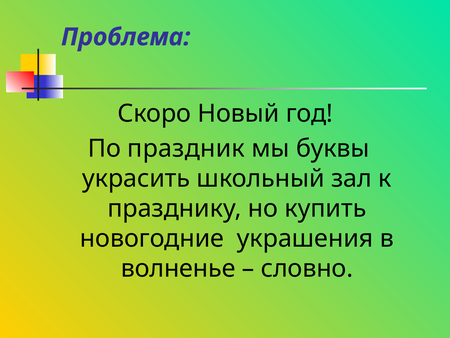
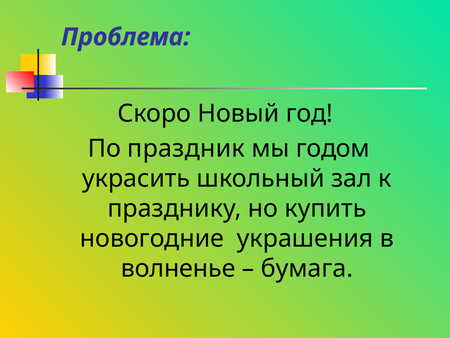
буквы: буквы -> годом (333, 148)
словно: словно -> бумага (307, 268)
